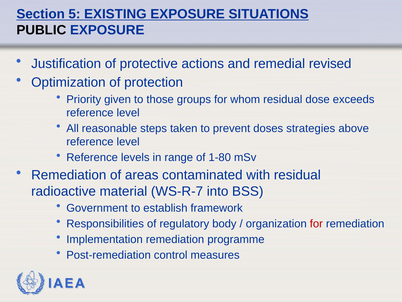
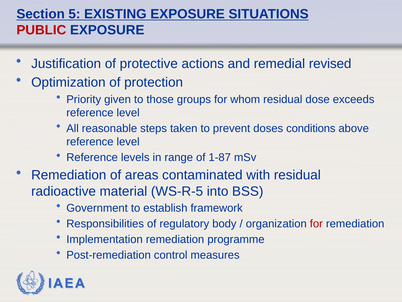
PUBLIC colour: black -> red (41, 30)
strategies: strategies -> conditions (311, 128)
1-80: 1-80 -> 1-87 (220, 157)
WS-R-7: WS-R-7 -> WS-R-5 (177, 191)
